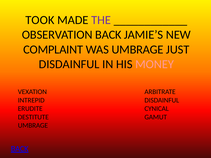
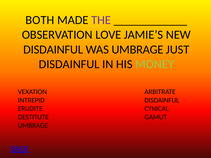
TOOK: TOOK -> BOTH (40, 20)
OBSERVATION BACK: BACK -> LOVE (108, 35)
COMPLAINT: COMPLAINT -> DISDAINFUL (53, 50)
MONEY colour: pink -> light green (155, 64)
